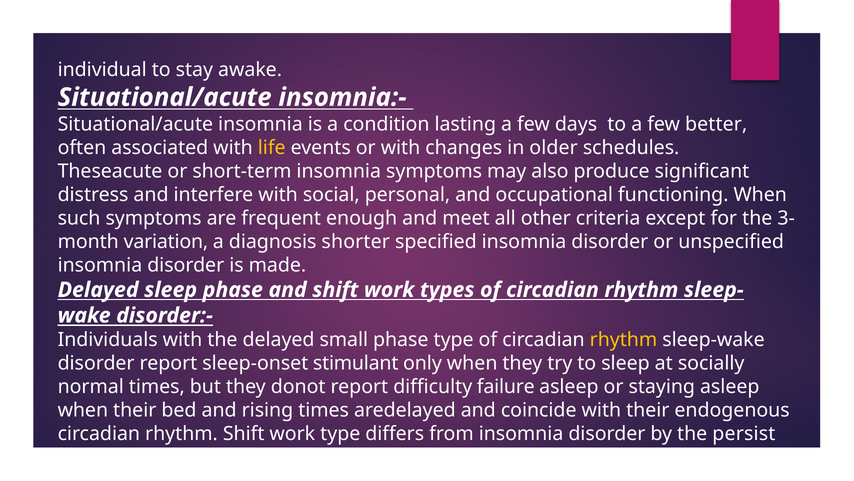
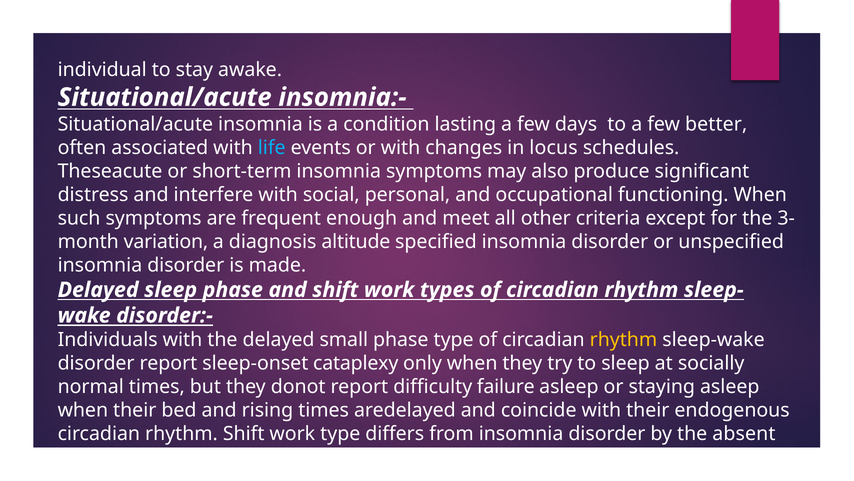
life colour: yellow -> light blue (272, 147)
older: older -> locus (554, 147)
shorter: shorter -> altitude (356, 241)
stimulant: stimulant -> cataplexy (356, 363)
persist: persist -> absent (744, 433)
